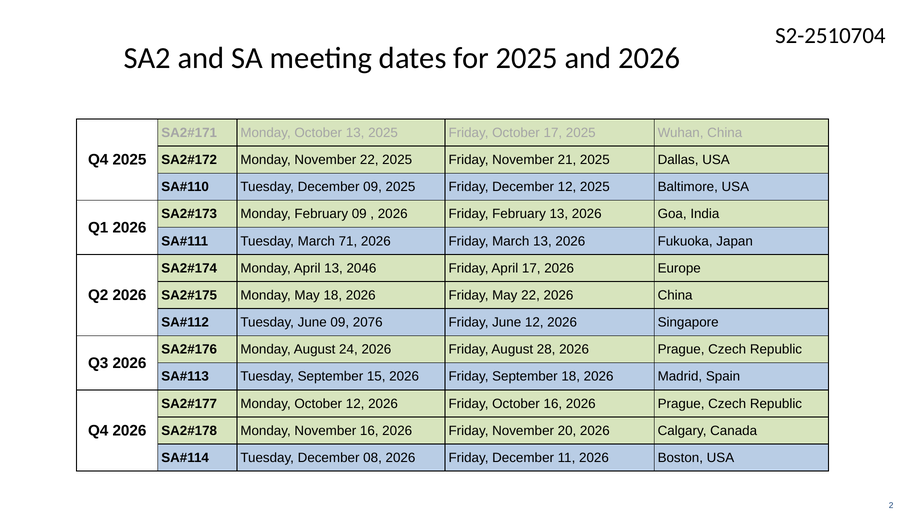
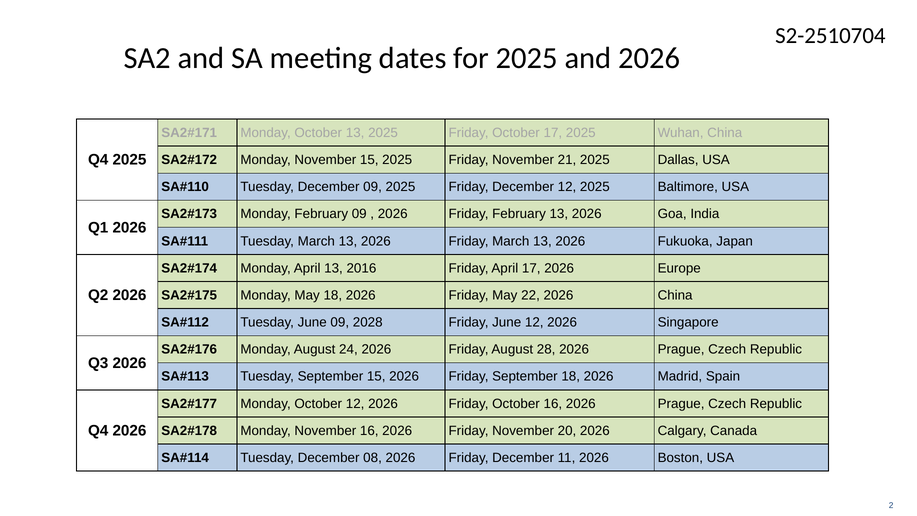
November 22: 22 -> 15 (369, 160)
Tuesday March 71: 71 -> 13 (348, 241)
2046: 2046 -> 2016 (361, 268)
2076: 2076 -> 2028 (368, 322)
